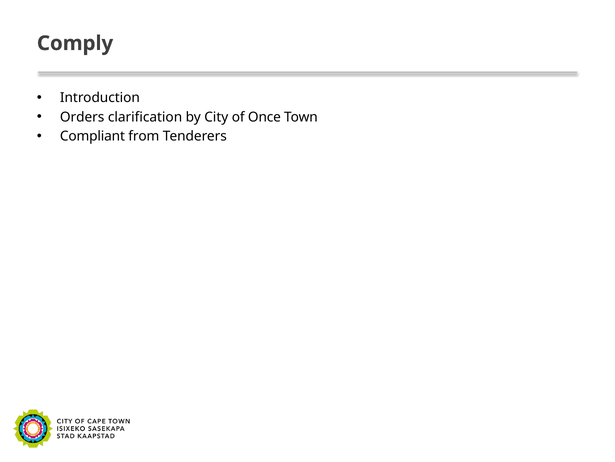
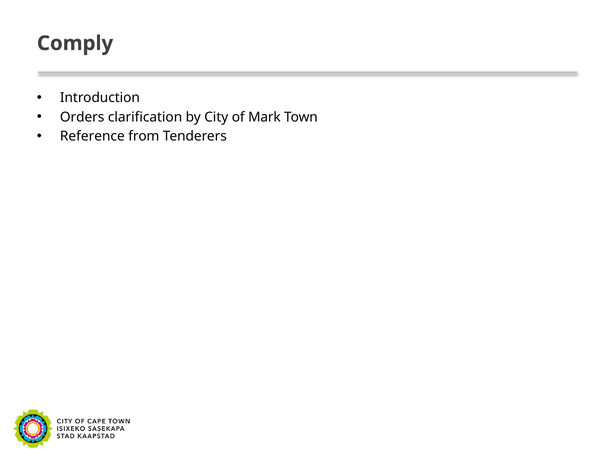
Once: Once -> Mark (264, 117)
Compliant: Compliant -> Reference (92, 136)
